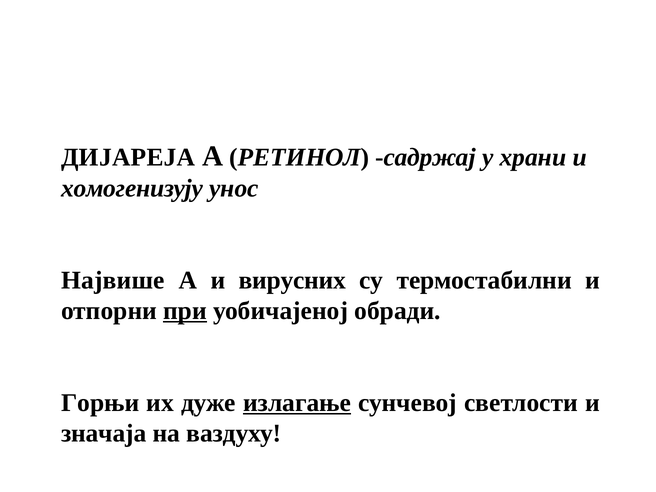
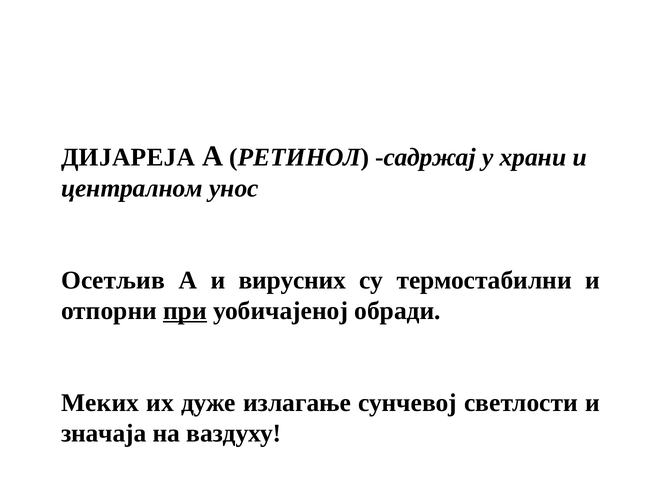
хомогенизују: хомогенизују -> централном (132, 188)
Највише: Највише -> Осетљив (113, 280)
Горњи: Горњи -> Меких (100, 403)
излагање underline: present -> none (297, 403)
